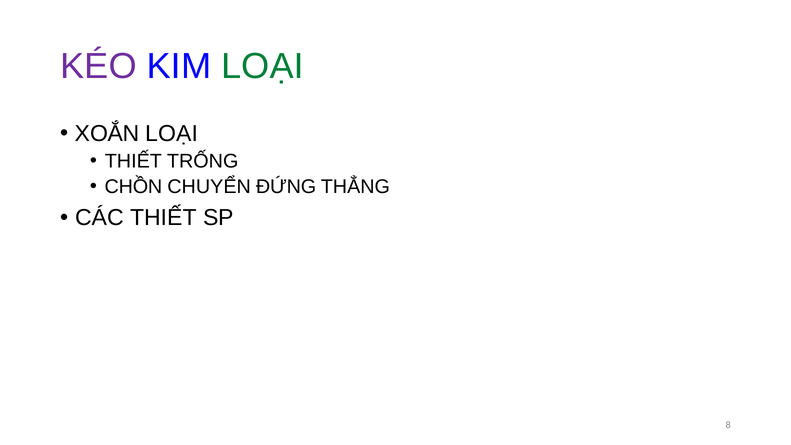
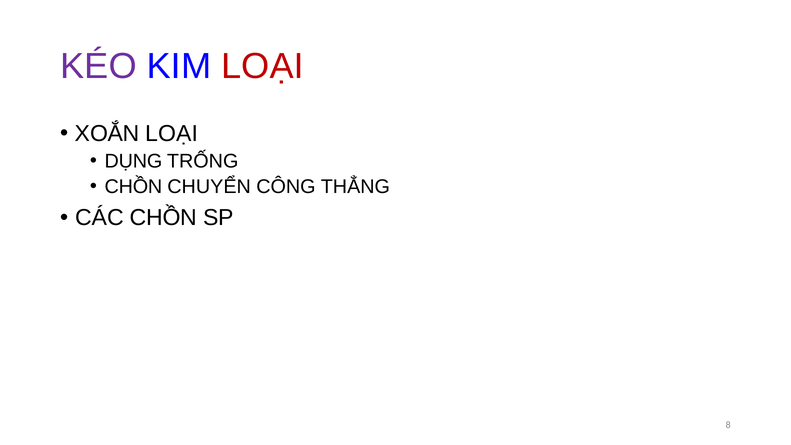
LOẠI colour: green -> red (263, 66)
THIẾT: THIẾT -> DỤNG (133, 161)
ĐỨNG: ĐỨNG -> CÔNG (286, 186)
CÁC THIẾT: THIẾT -> CHỒN (164, 218)
